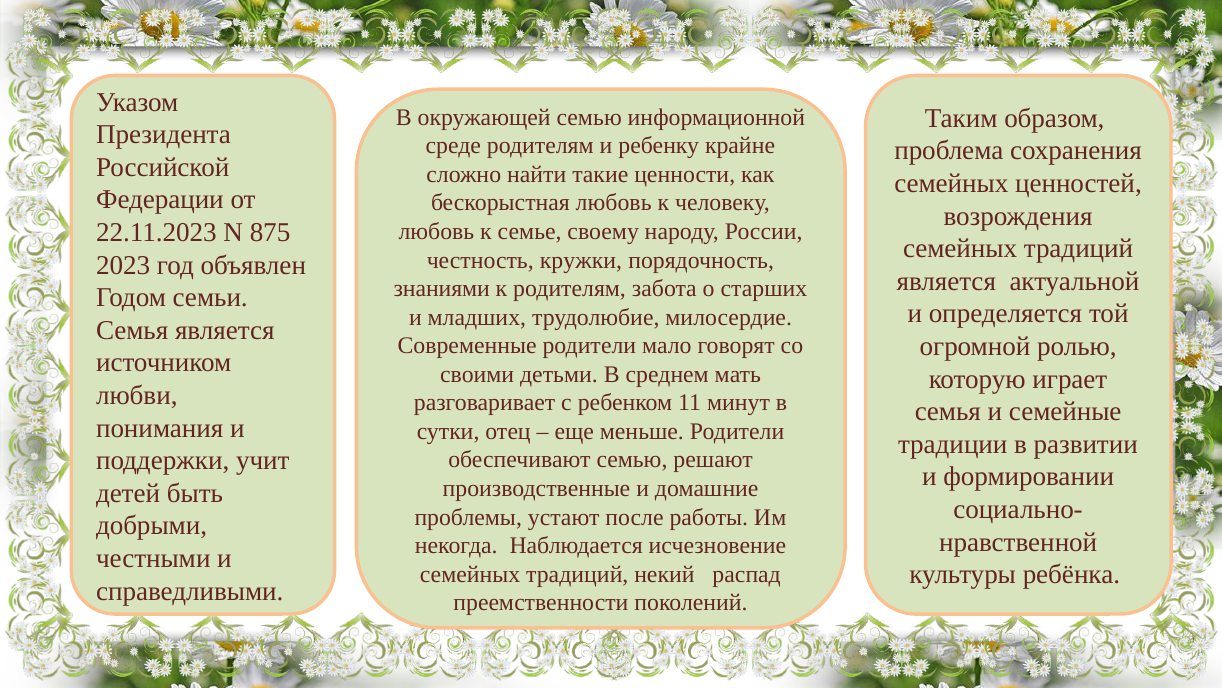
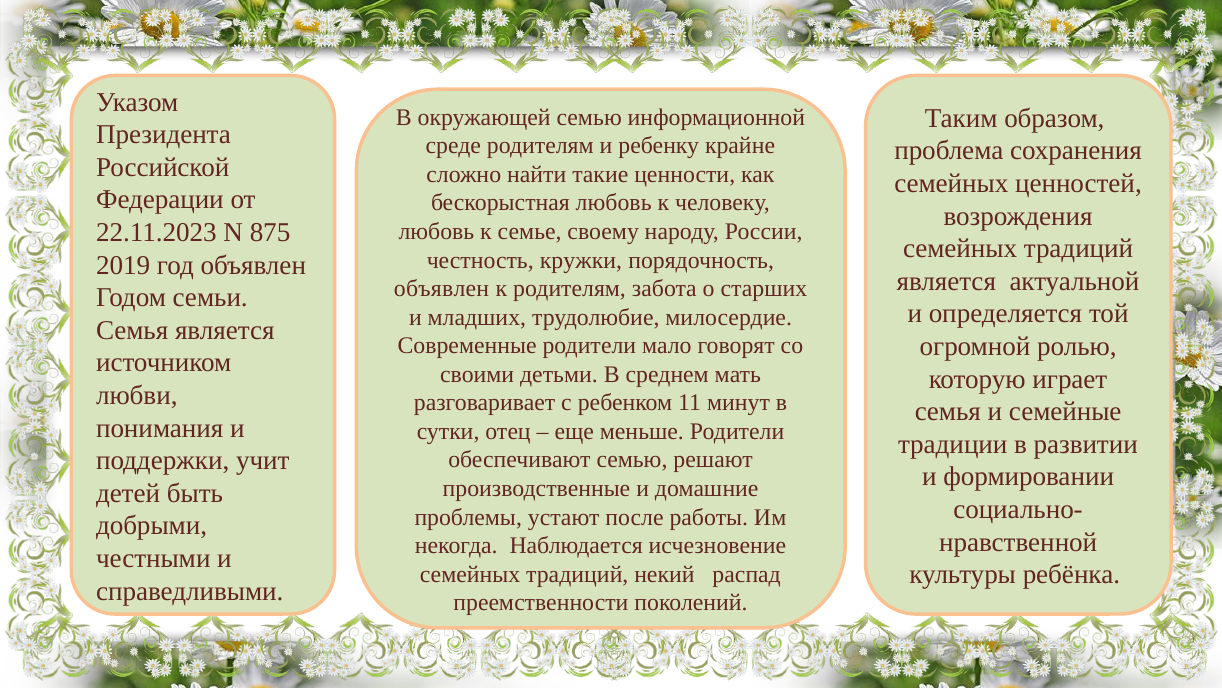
2023: 2023 -> 2019 (123, 265)
знаниями: знаниями -> объявлен (442, 289)
